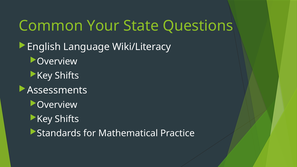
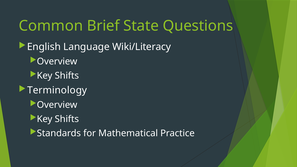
Your: Your -> Brief (103, 26)
Assessments: Assessments -> Terminology (57, 90)
